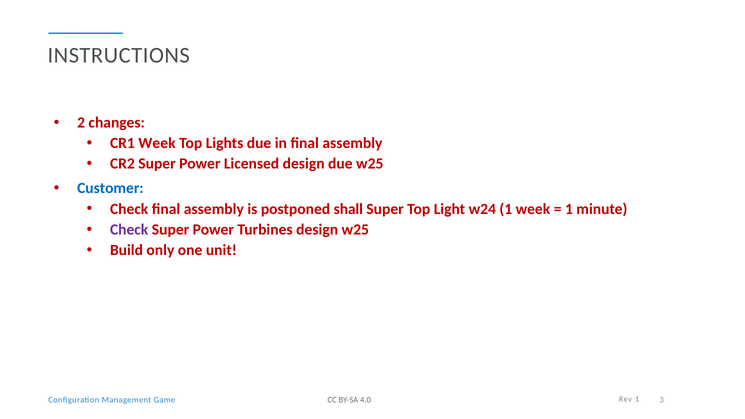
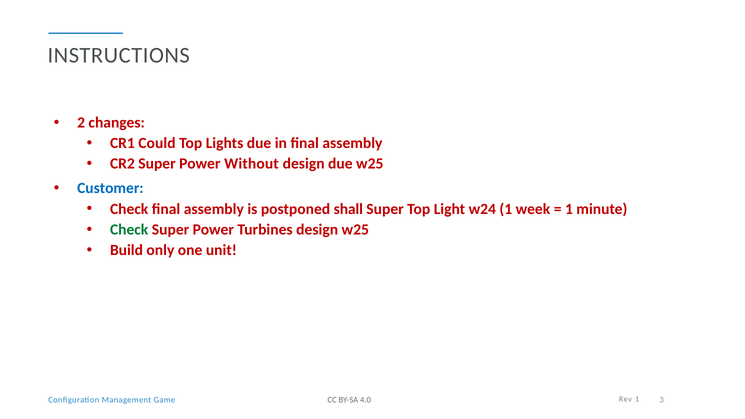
CR1 Week: Week -> Could (157, 143)
Licensed: Licensed -> Without (251, 164)
Check colour: purple -> green (129, 230)
